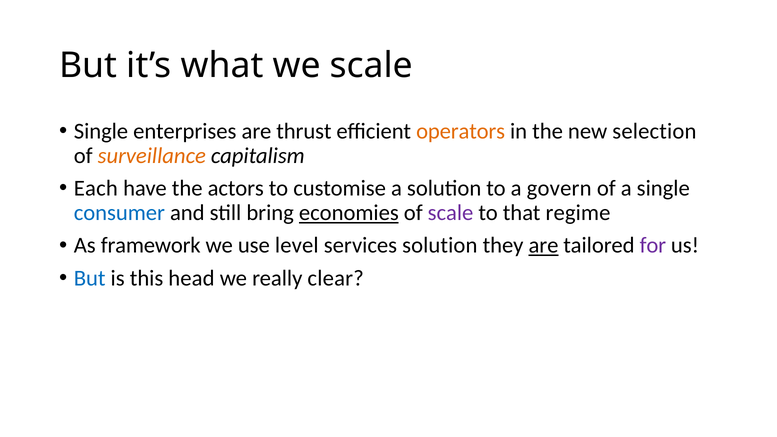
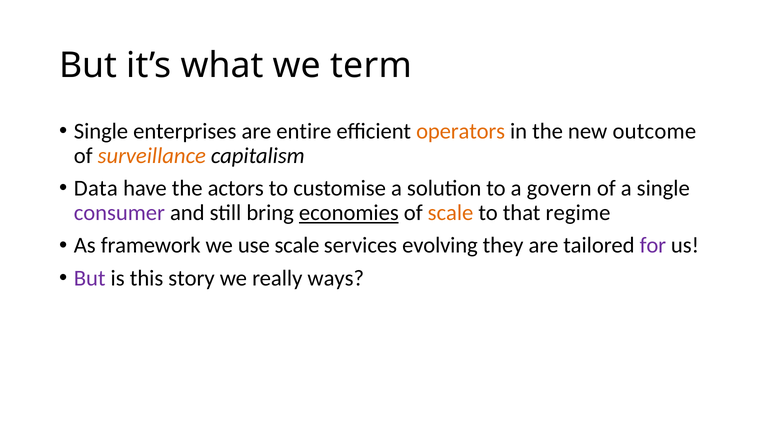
we scale: scale -> term (371, 65)
thrust: thrust -> entire (304, 131)
selection: selection -> outcome (654, 131)
Each: Each -> Data (96, 188)
consumer colour: blue -> purple (119, 213)
scale colour: purple -> orange (451, 213)
use level: level -> scale (297, 245)
services solution: solution -> evolving (440, 245)
are underline: present -> none (543, 245)
But colour: blue -> purple (90, 278)
head: head -> story (192, 278)
clear: clear -> ways (336, 278)
